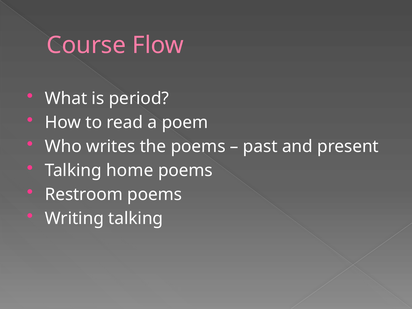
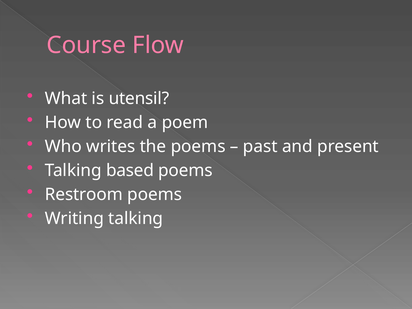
period: period -> utensil (139, 98)
home: home -> based (130, 170)
